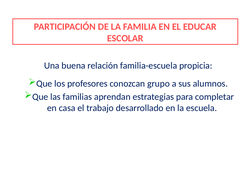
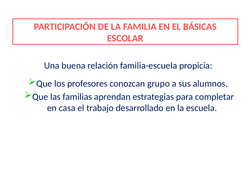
EDUCAR: EDUCAR -> BÁSICAS (200, 27)
